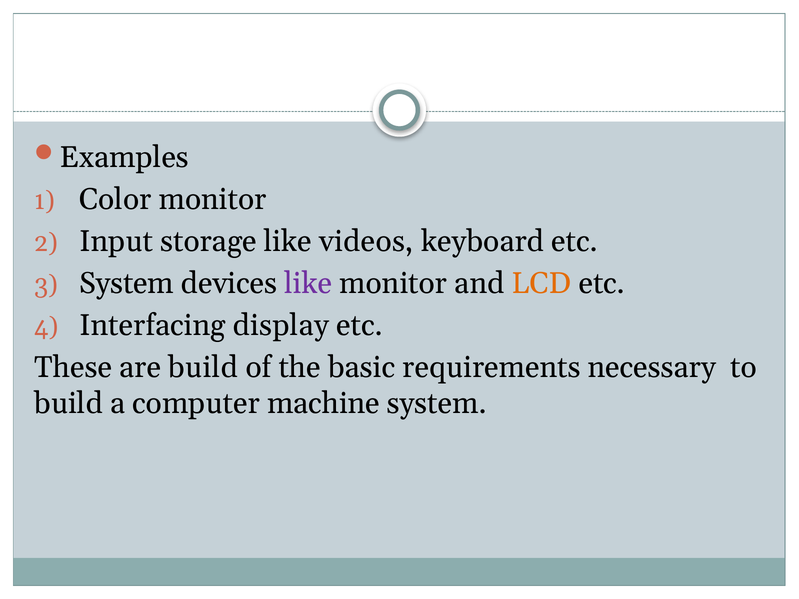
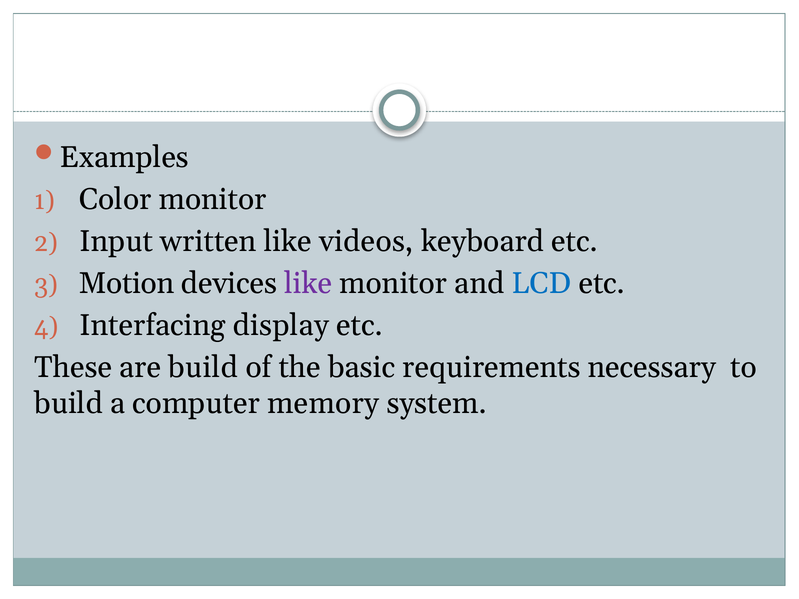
storage: storage -> written (208, 241)
System: System -> Motion (127, 283)
LCD colour: orange -> blue (541, 283)
machine: machine -> memory (323, 403)
